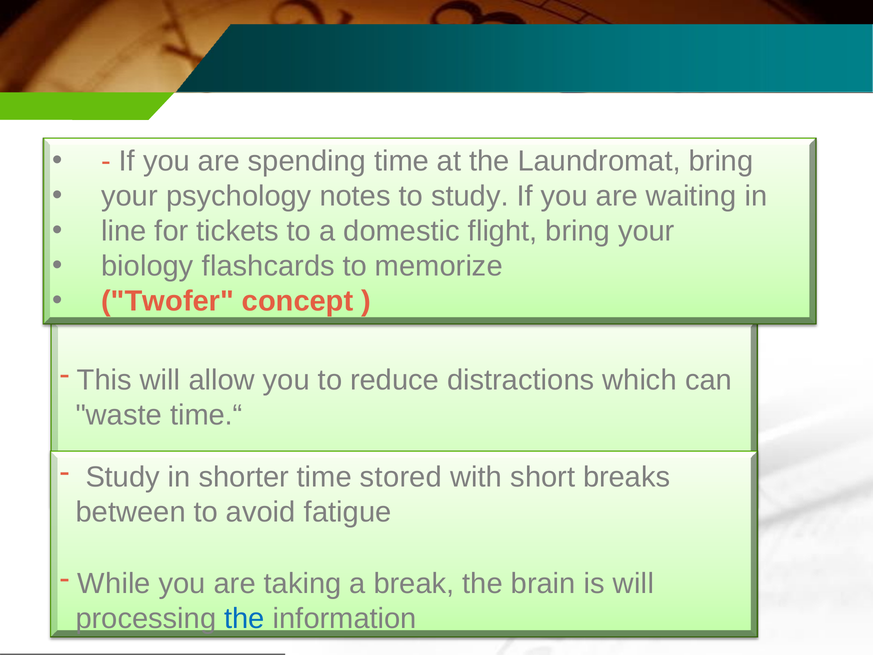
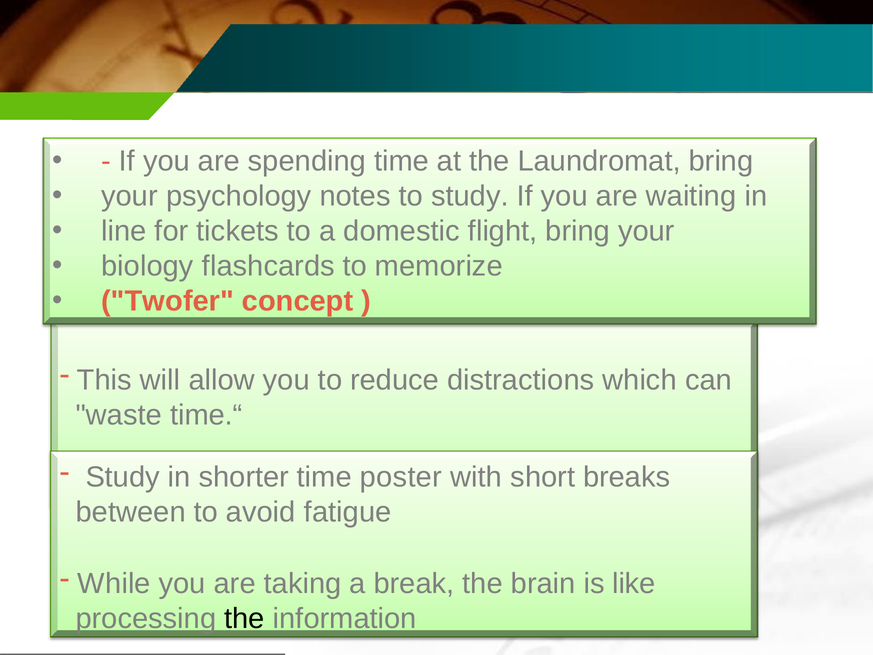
stored: stored -> poster (401, 477)
is will: will -> like (634, 583)
the colour: blue -> black (244, 618)
